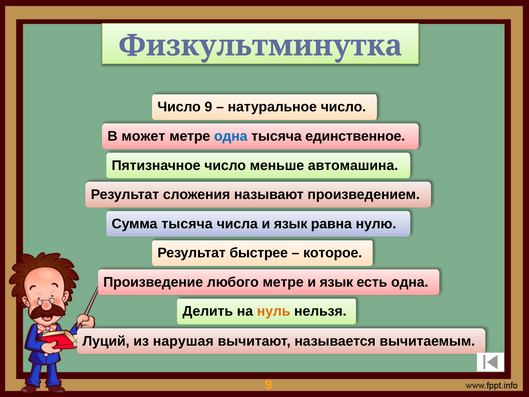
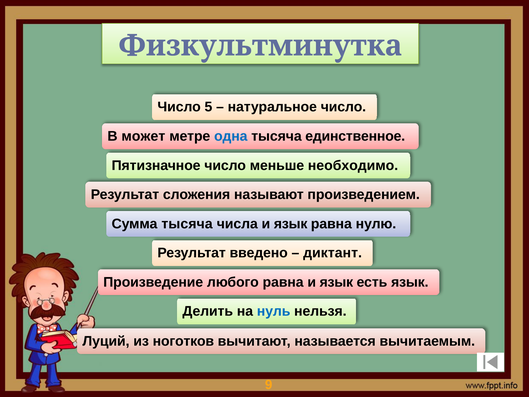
Число 9: 9 -> 5 (208, 107)
автомашина: автомашина -> необходимо (353, 165)
быстрее: быстрее -> введено (259, 253)
которое: которое -> диктант (333, 253)
любого метре: метре -> равна (283, 282)
есть одна: одна -> язык (410, 282)
нуль colour: orange -> blue (274, 311)
нарушая: нарушая -> ноготков (183, 341)
